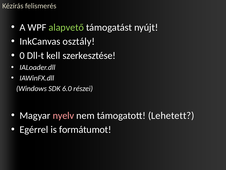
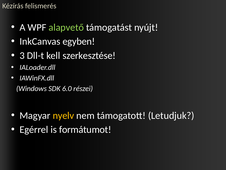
osztály: osztály -> egyben (79, 41)
0: 0 -> 3 (22, 55)
nyelv colour: pink -> yellow (63, 115)
Lehetett: Lehetett -> Letudjuk (171, 115)
